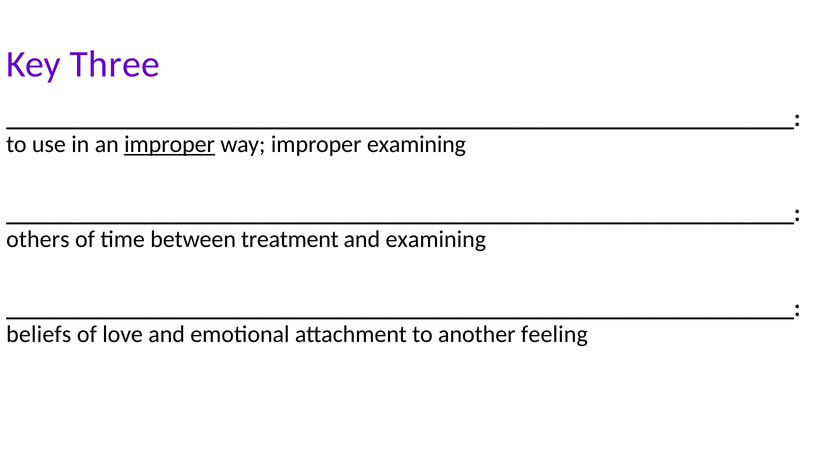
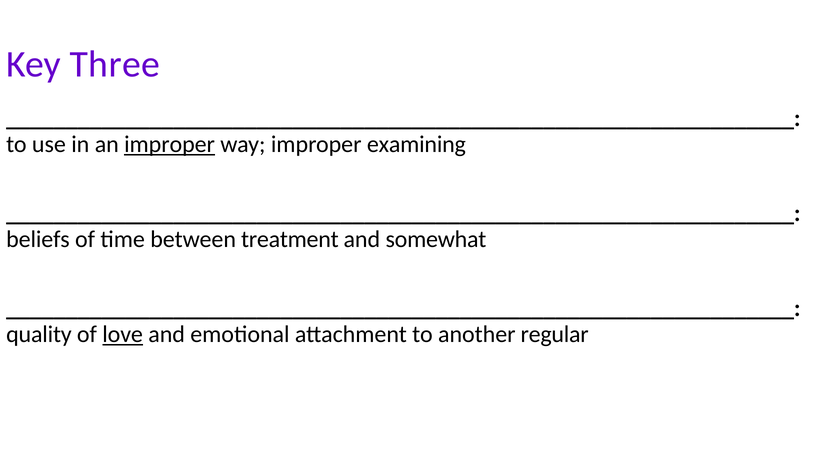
others: others -> beliefs (38, 239)
and examining: examining -> somewhat (436, 239)
beliefs: beliefs -> quality (39, 334)
love underline: none -> present (123, 334)
feeling: feeling -> regular (555, 334)
